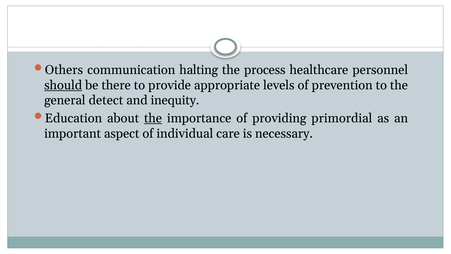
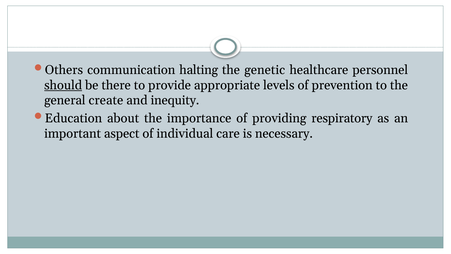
process: process -> genetic (265, 70)
detect: detect -> create (106, 100)
the underline: present -> none (153, 118)
primordial: primordial -> respiratory (342, 118)
